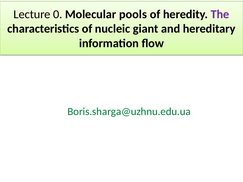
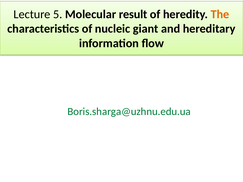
0: 0 -> 5 (58, 14)
pools: pools -> result (133, 14)
The colour: purple -> orange (220, 14)
